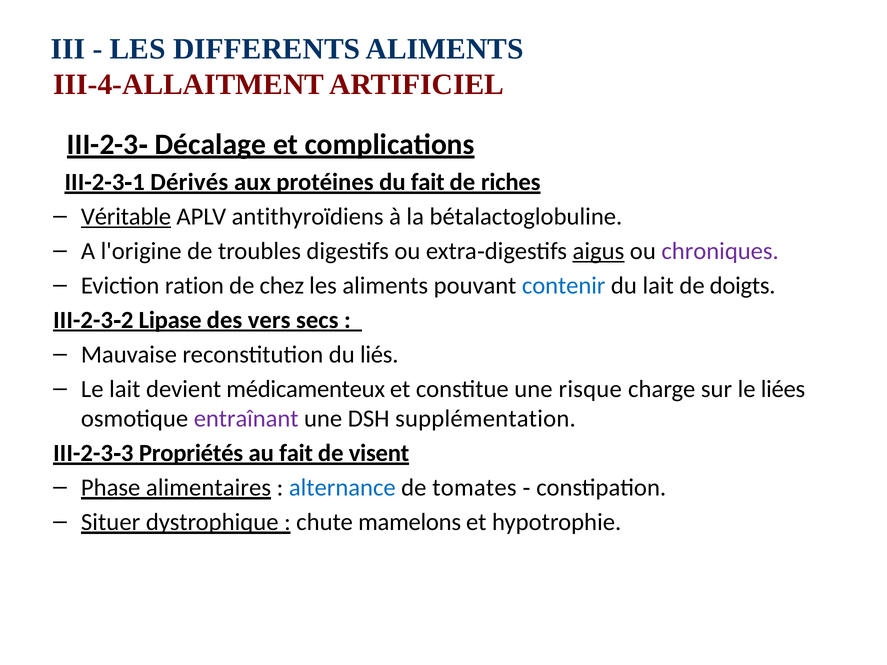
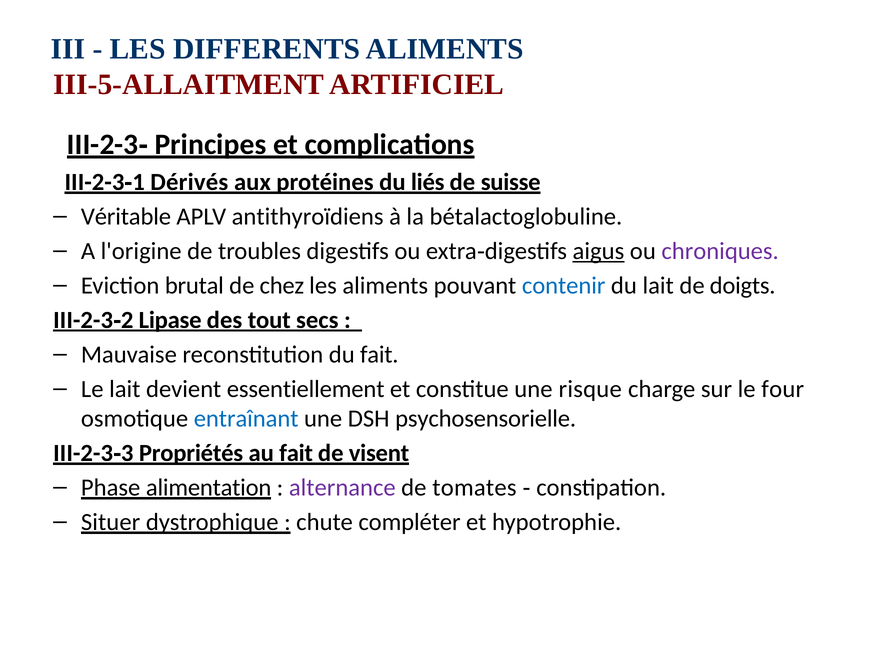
III-4‑ALLAITMENT: III-4‑ALLAITMENT -> III-5‑ALLAITMENT (189, 84)
Décalage: Décalage -> Principes (210, 144)
du fait: fait -> liés (428, 182)
riches: riches -> suisse (511, 182)
Véritable underline: present -> none (126, 217)
ration: ration -> brutal (194, 286)
vers: vers -> tout (269, 320)
du liés: liés -> fait (379, 355)
médicamenteux: médicamenteux -> essentiellement (306, 389)
liées: liées -> four (783, 389)
entraînant colour: purple -> blue (246, 419)
supplémentation: supplémentation -> psychosensorielle (486, 419)
alimentaires: alimentaires -> alimentation (209, 488)
alternance colour: blue -> purple (342, 488)
mamelons: mamelons -> compléter (410, 522)
